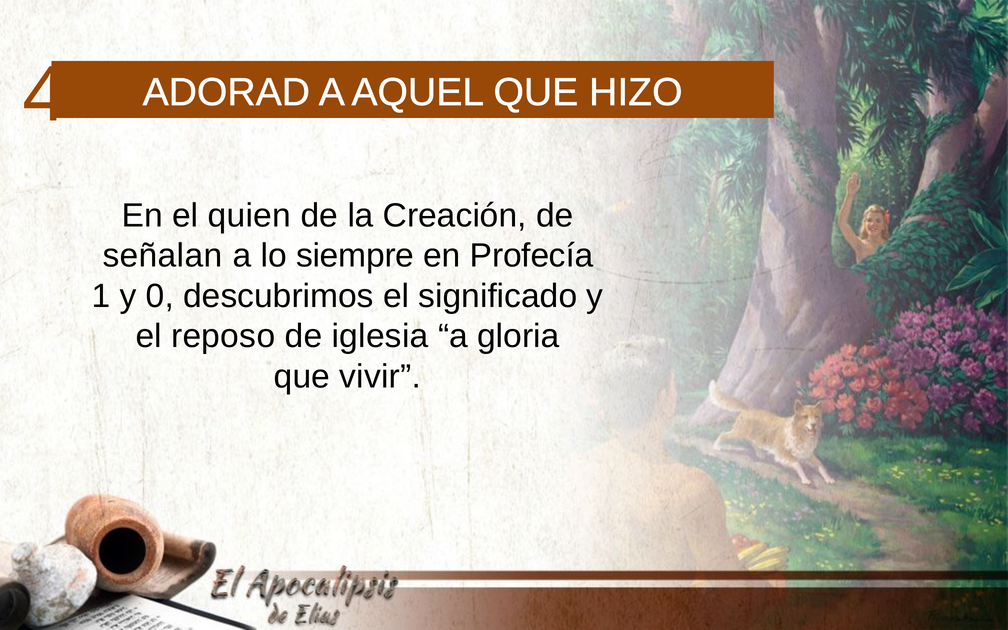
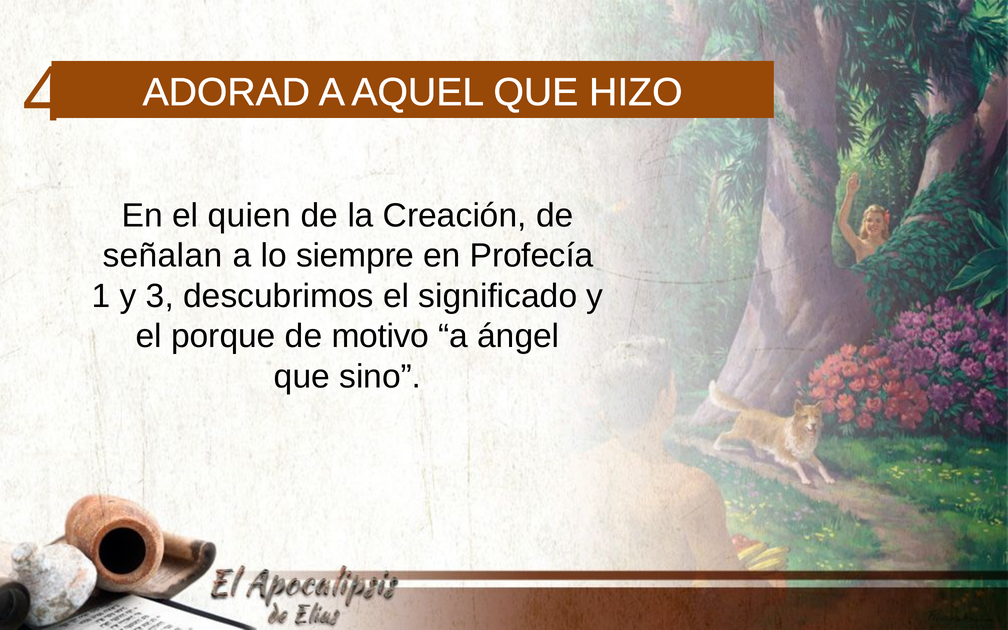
0: 0 -> 3 (160, 296)
reposo: reposo -> porque (223, 336)
iglesia: iglesia -> motivo (380, 336)
gloria: gloria -> ángel (518, 336)
vivir: vivir -> sino (380, 377)
